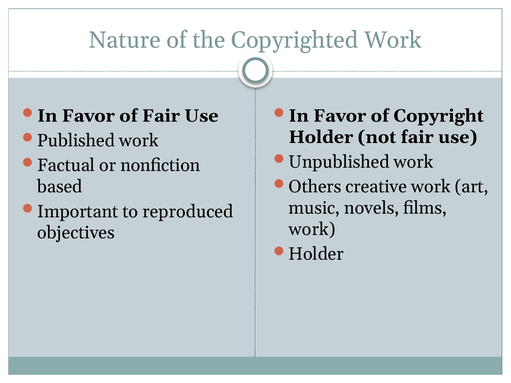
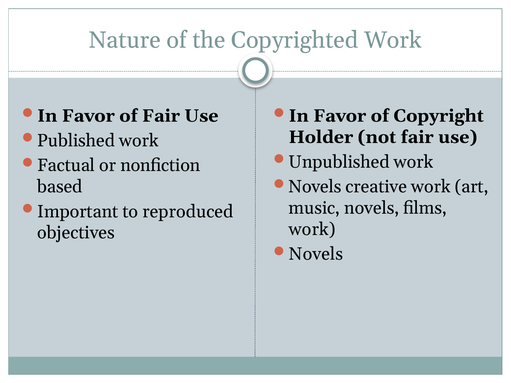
Others: Others -> Novels (315, 187)
Holder: Holder -> Novels (316, 254)
